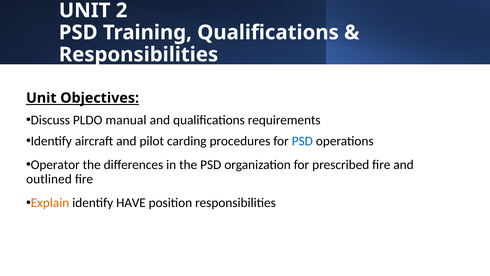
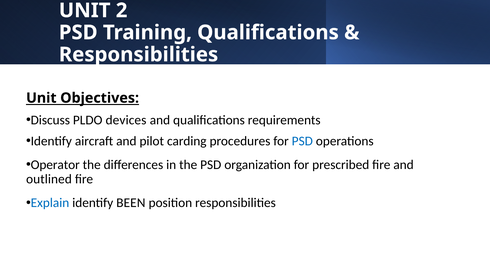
manual: manual -> devices (126, 120)
Explain colour: orange -> blue (50, 203)
HAVE: HAVE -> BEEN (131, 203)
